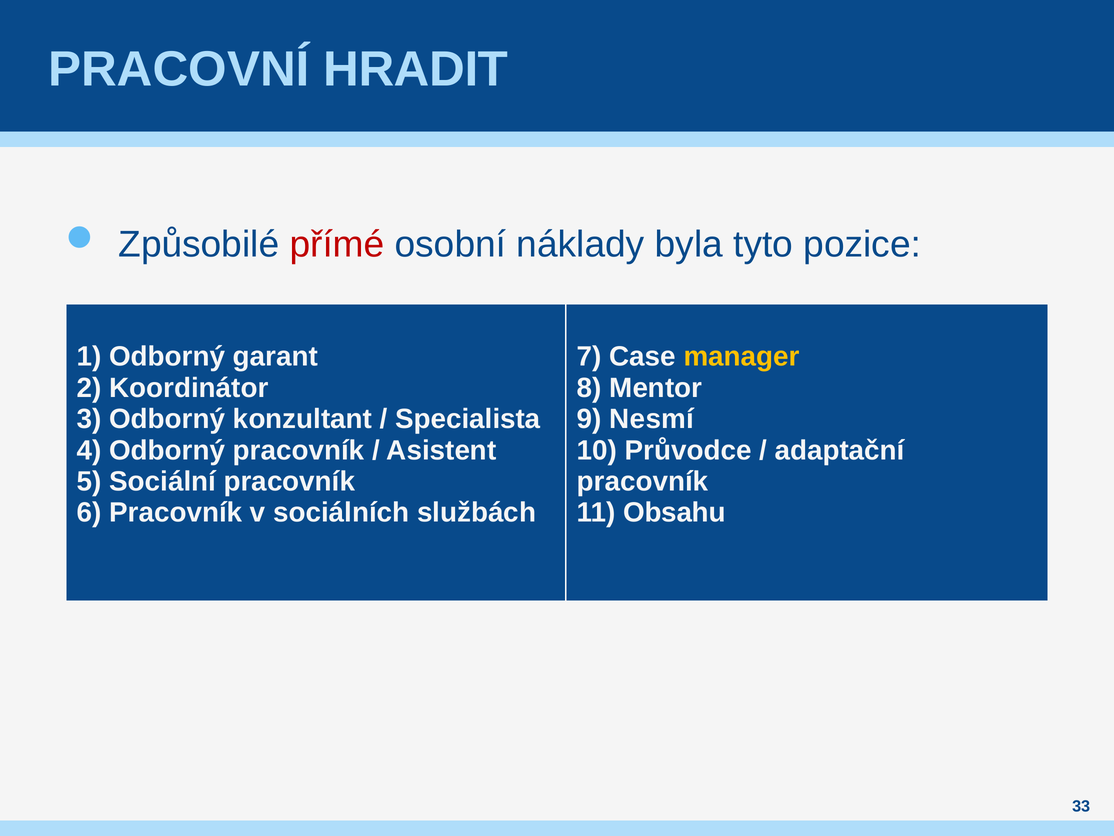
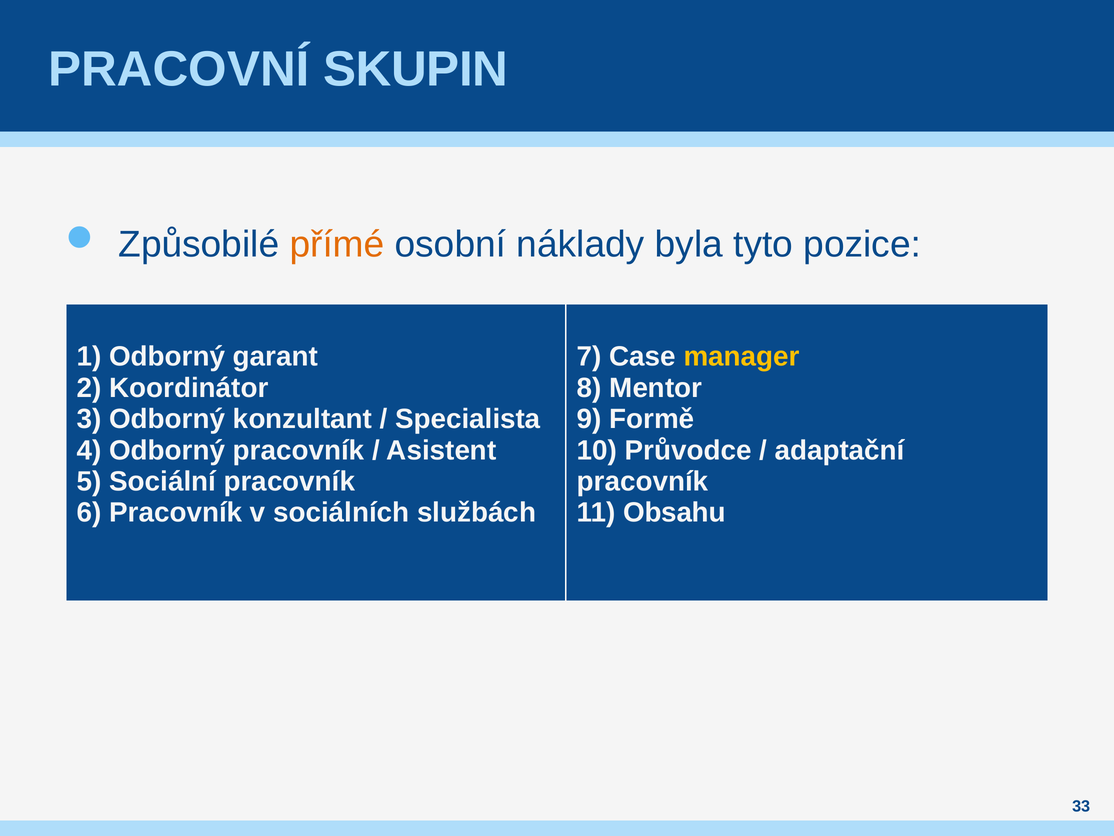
HRADIT: HRADIT -> SKUPIN (416, 69)
přímé colour: red -> orange (337, 244)
Nesmí: Nesmí -> Formě (652, 419)
